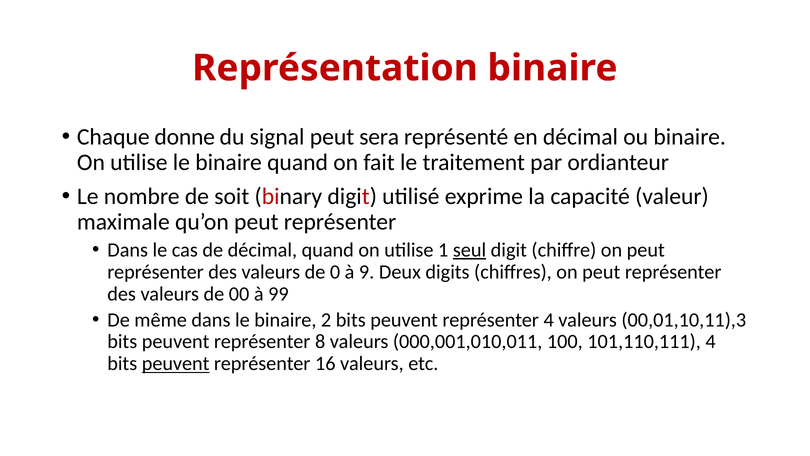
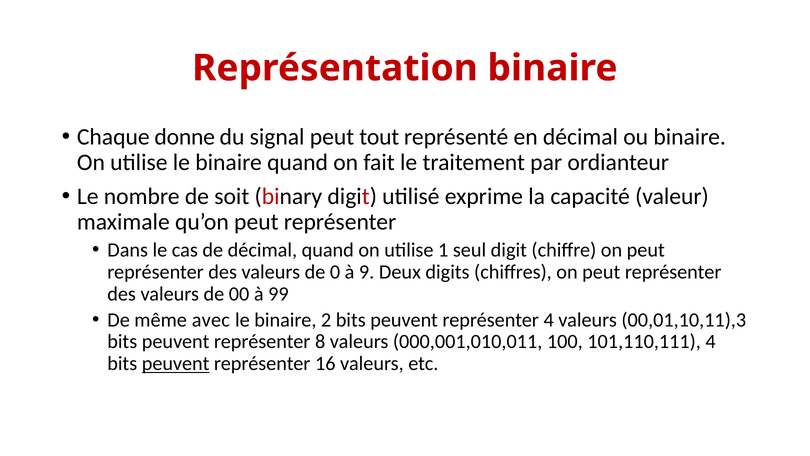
sera: sera -> tout (379, 137)
seul underline: present -> none (470, 250)
même dans: dans -> avec (211, 320)
